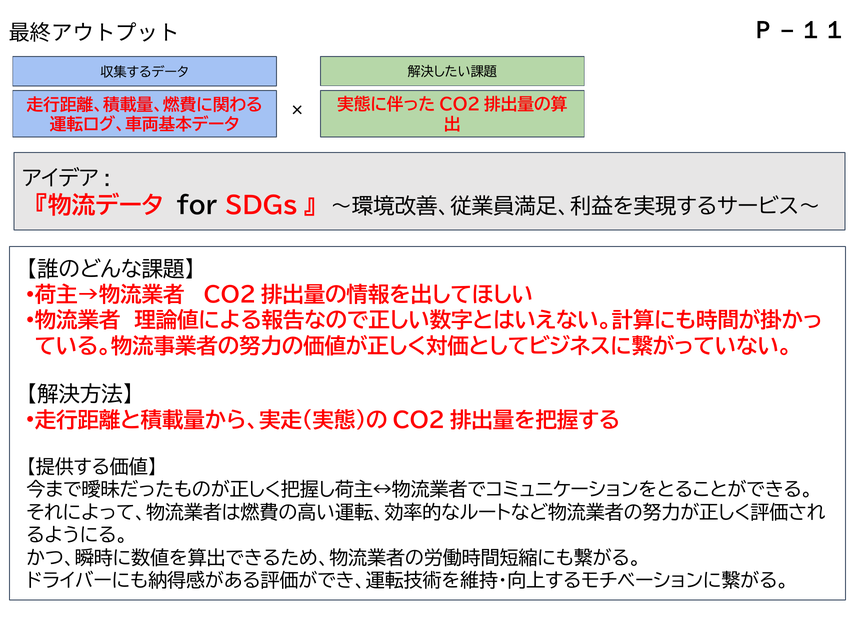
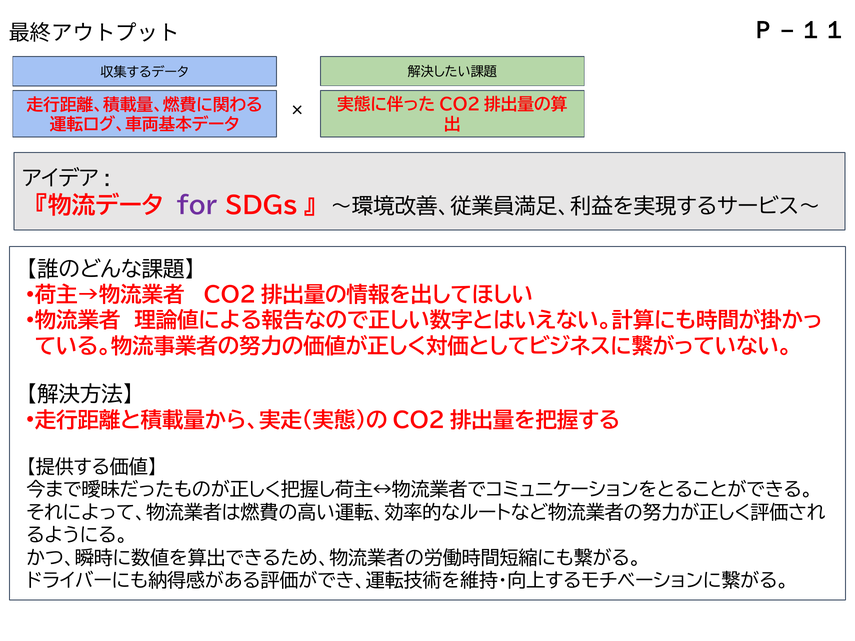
for colour: black -> purple (197, 206)
